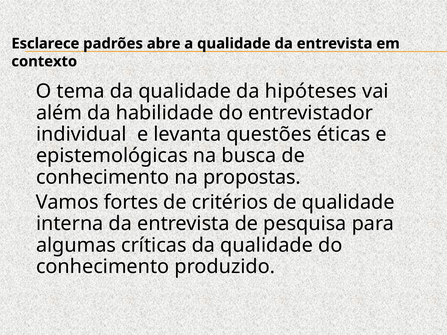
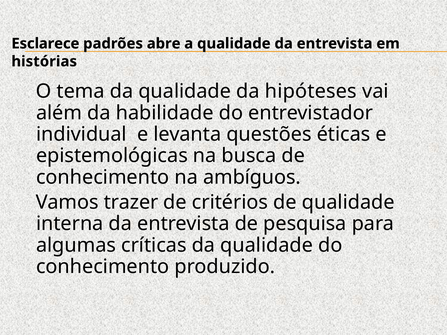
contexto: contexto -> histórias (44, 61)
propostas: propostas -> ambíguos (252, 177)
fortes: fortes -> trazer (131, 202)
